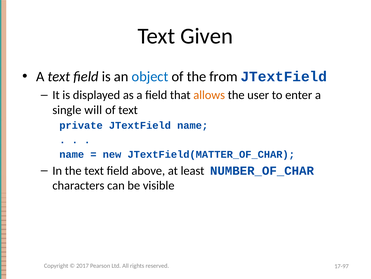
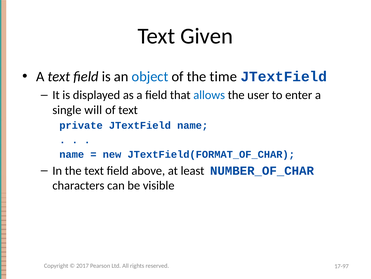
from: from -> time (223, 76)
allows colour: orange -> blue (209, 95)
JTextField(MATTER_OF_CHAR: JTextField(MATTER_OF_CHAR -> JTextField(FORMAT_OF_CHAR (211, 154)
